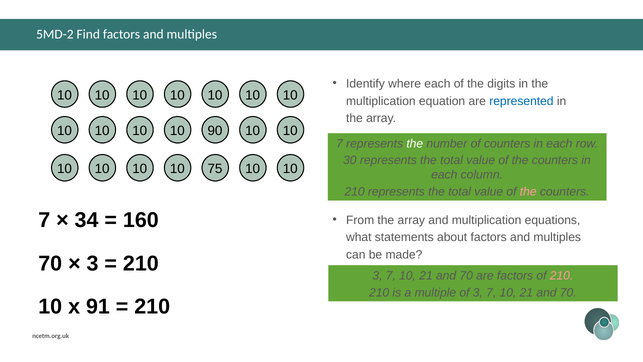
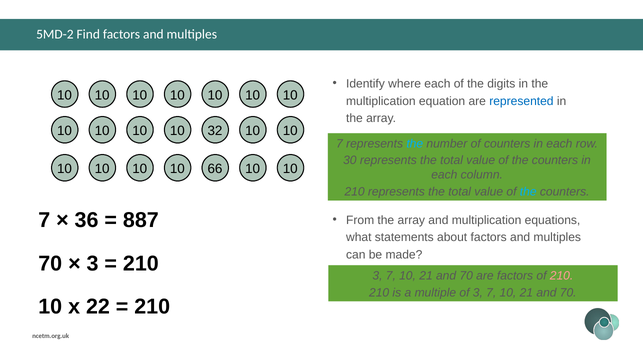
90: 90 -> 32 (215, 131)
the colour: white -> light blue (415, 143)
75: 75 -> 66 (215, 169)
the colour: pink -> light blue (528, 192)
34: 34 -> 36 (87, 220)
160: 160 -> 887 (141, 220)
91: 91 -> 22 (98, 306)
